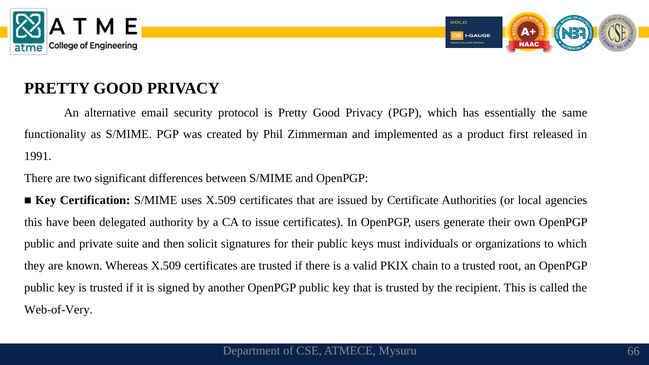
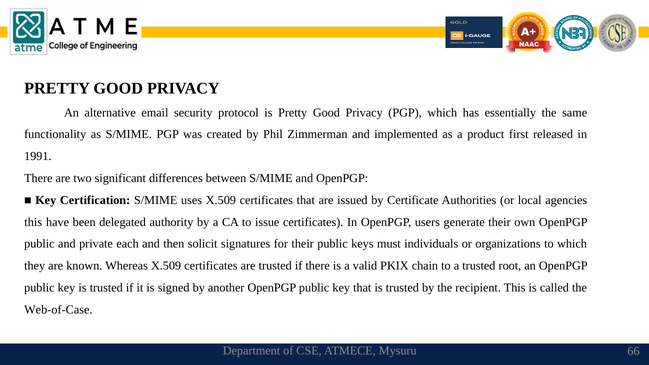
suite: suite -> each (128, 244)
Web-of-Very: Web-of-Very -> Web-of-Case (58, 310)
